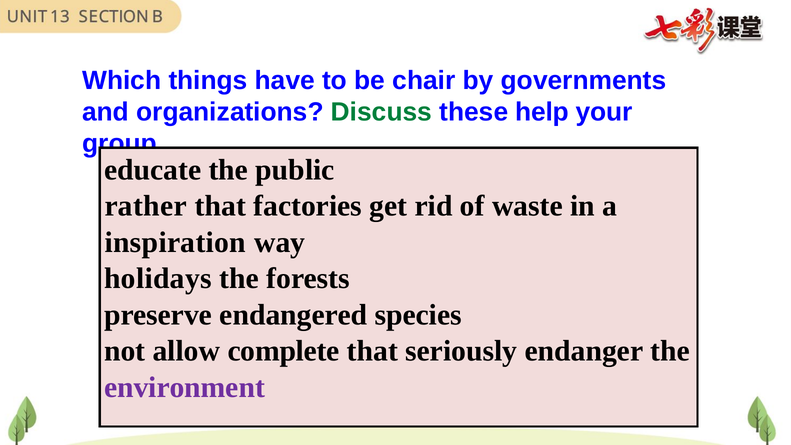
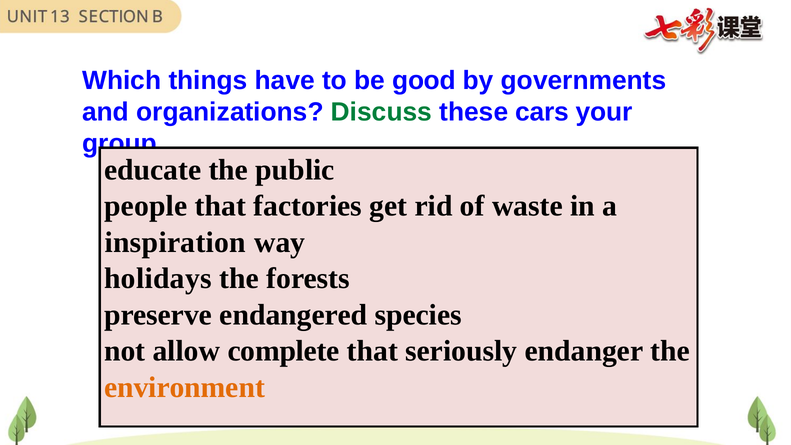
chair: chair -> good (424, 80)
help: help -> cars (542, 112)
rather: rather -> people (146, 206)
environment colour: purple -> orange (184, 387)
